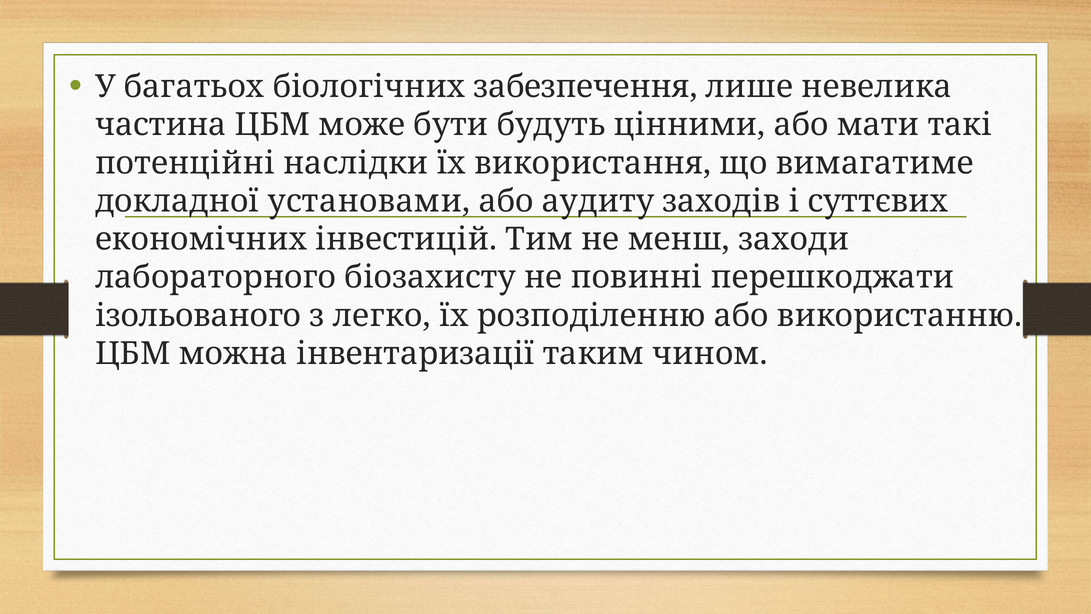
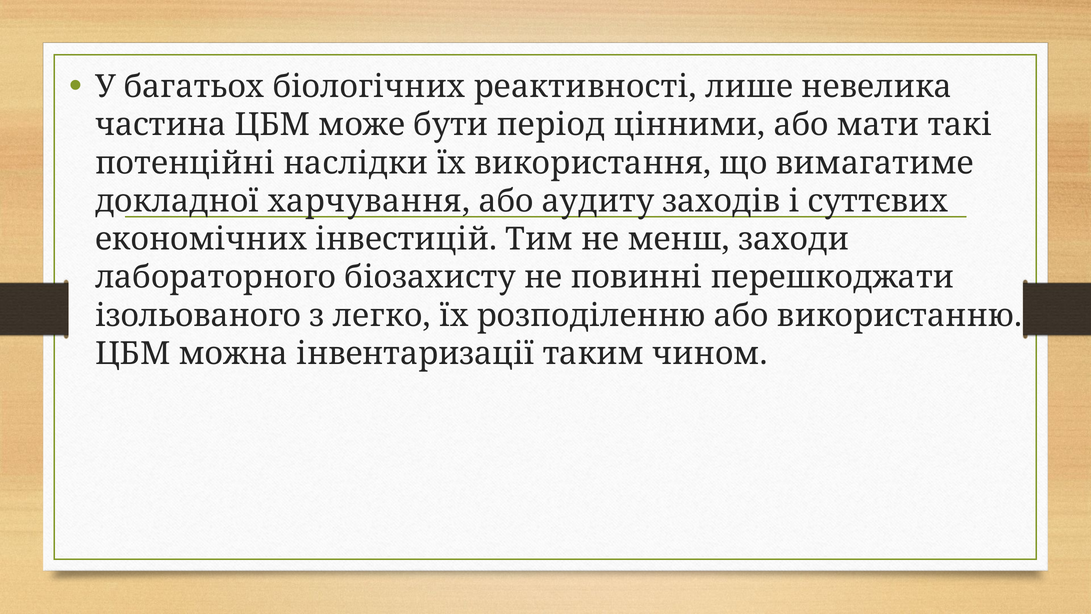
забезпечення: забезпечення -> реактивності (585, 87)
будуть: будуть -> період (551, 125)
установами: установами -> харчування (369, 201)
